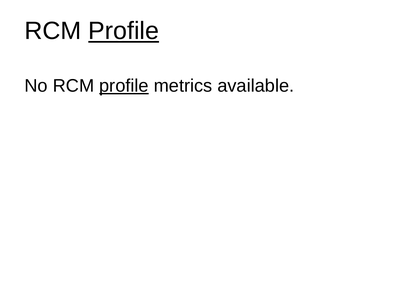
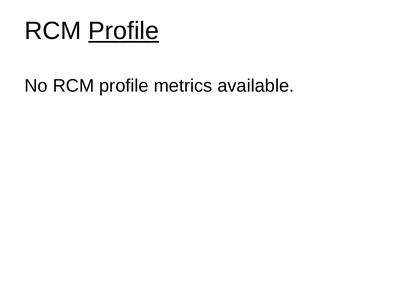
profile underline: present -> none (124, 86)
